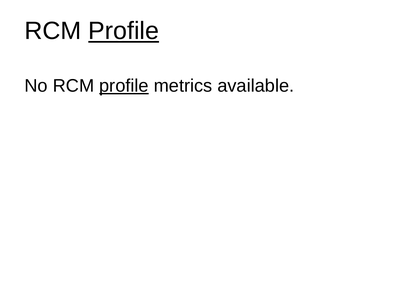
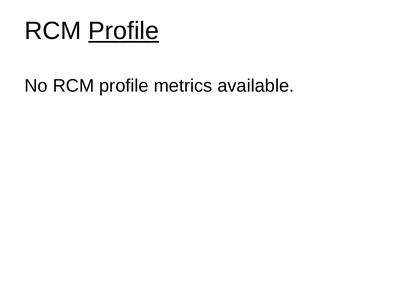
profile underline: present -> none (124, 86)
